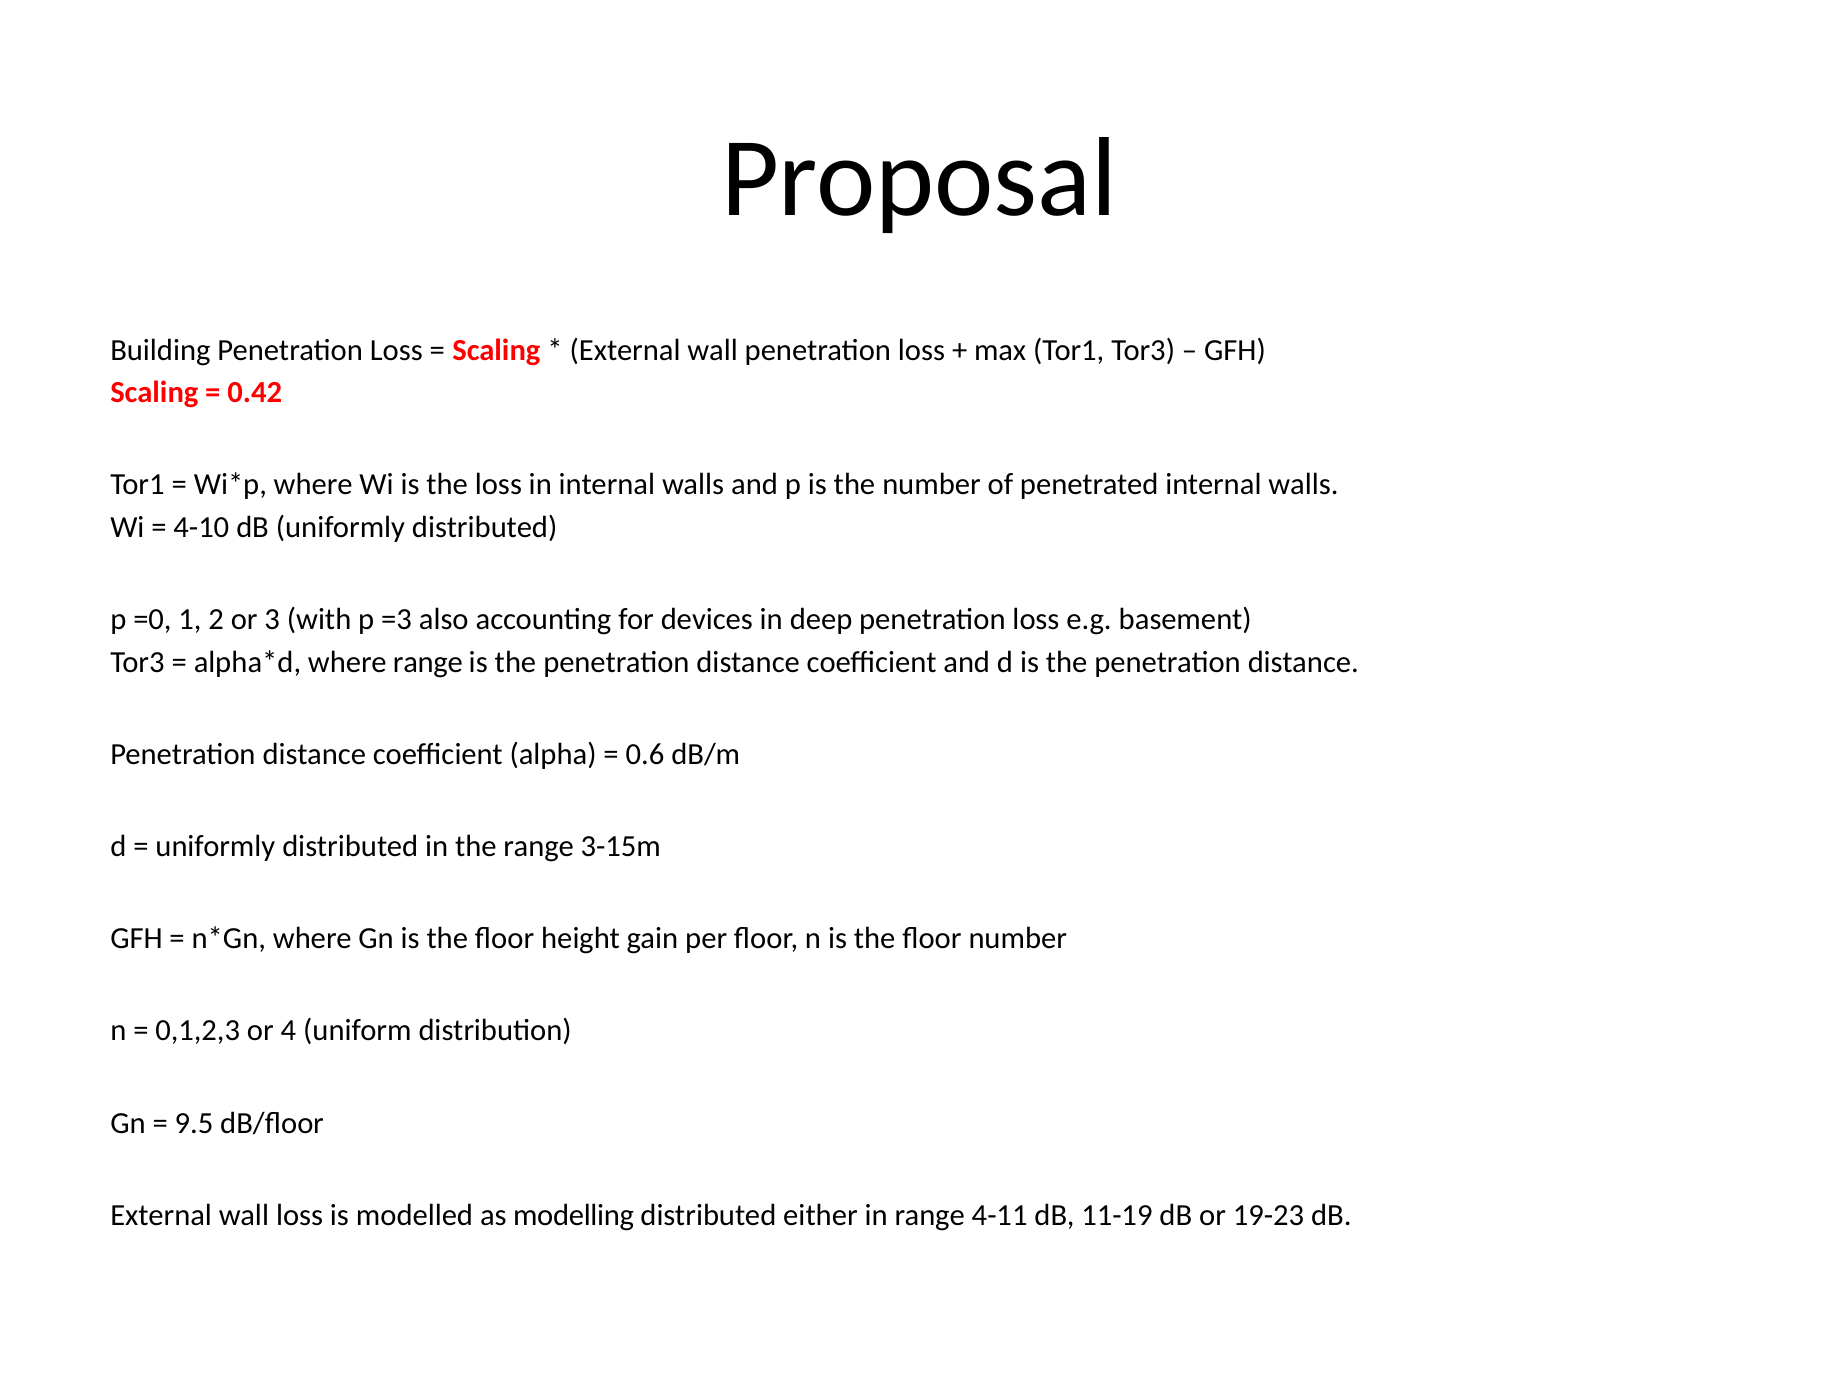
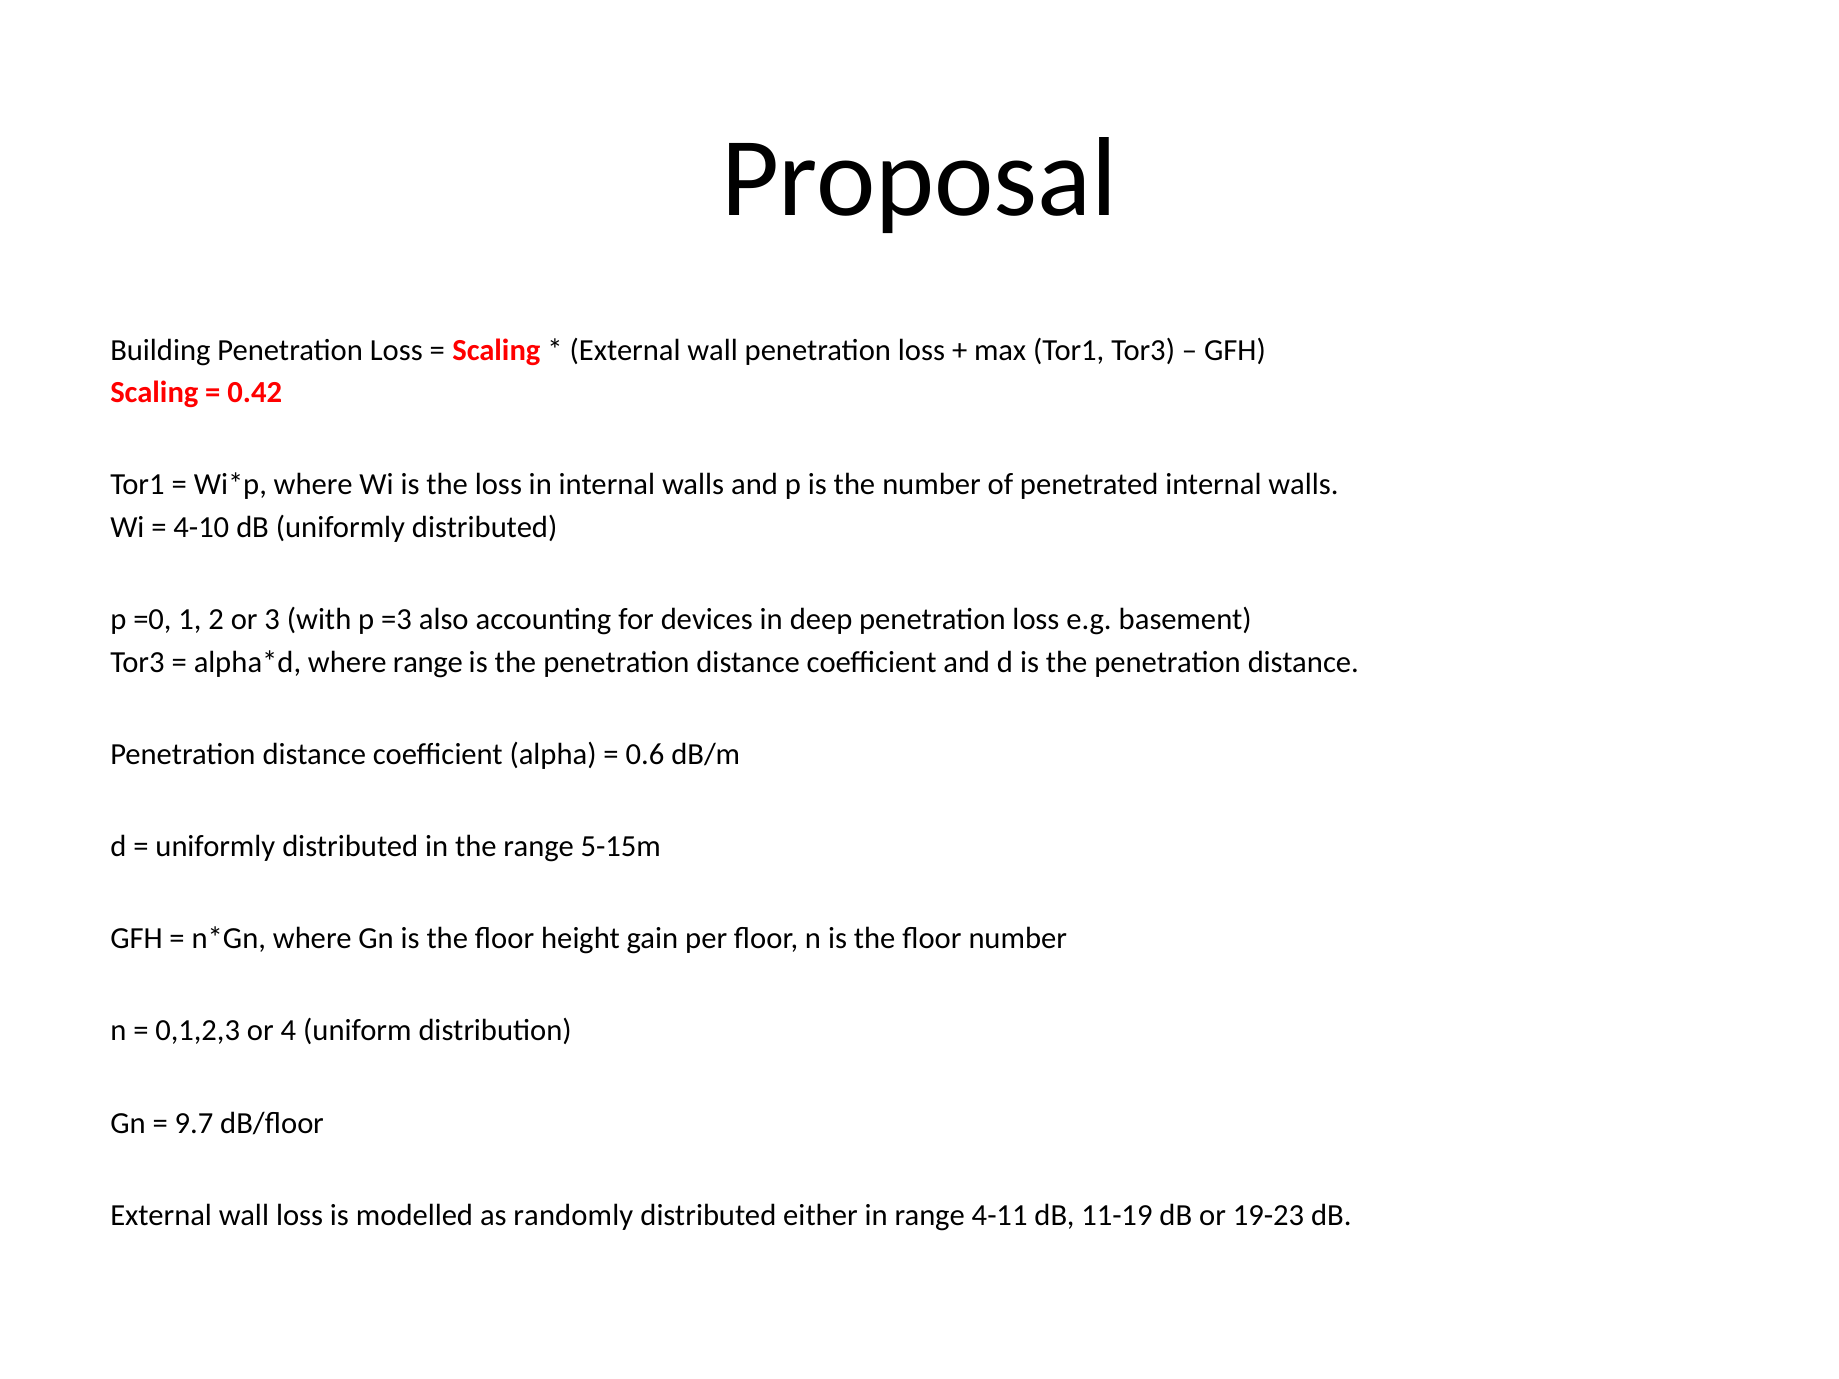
3-15m: 3-15m -> 5-15m (621, 847)
9.5: 9.5 -> 9.7 (194, 1123)
modelling: modelling -> randomly (573, 1216)
